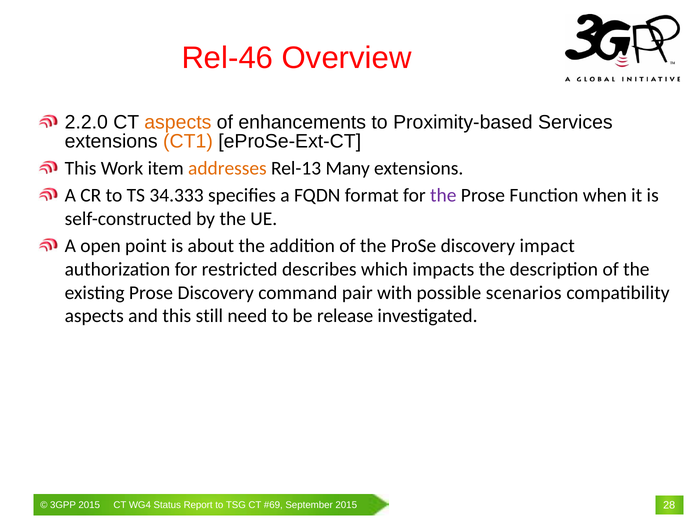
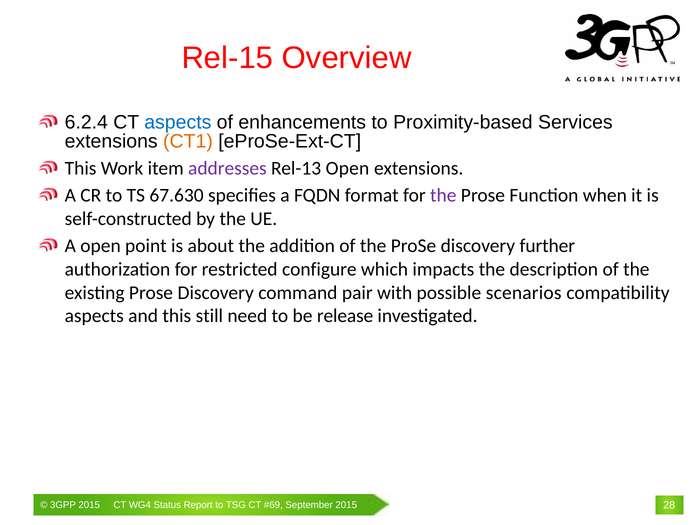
Rel-46: Rel-46 -> Rel-15 (227, 58)
2.2.0: 2.2.0 -> 6.2.4 (86, 122)
aspects colour: orange -> blue (178, 122)
addresses colour: orange -> purple (227, 168)
Rel-13 Many: Many -> Open (348, 168)
34.333: 34.333 -> 67.630 (177, 195)
impact: impact -> further (547, 246)
describes: describes -> configure (319, 269)
